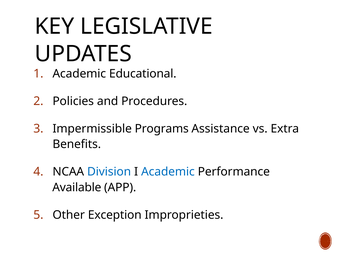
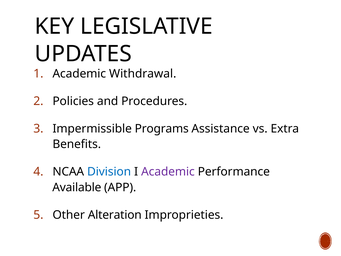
Educational: Educational -> Withdrawal (143, 74)
Academic colour: blue -> purple (168, 172)
Exception: Exception -> Alteration (115, 215)
